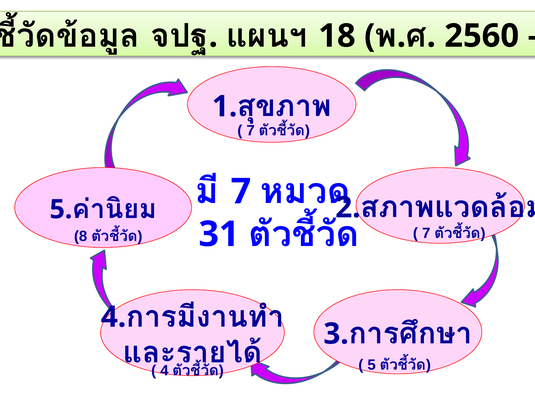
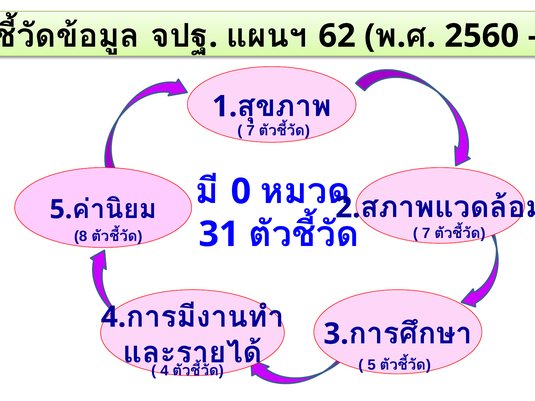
18: 18 -> 62 (337, 36)
7: 7 -> 0 (241, 192)
